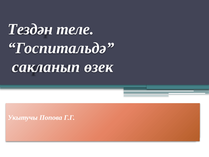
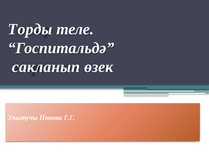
Тездән: Тездән -> Торды (30, 29)
